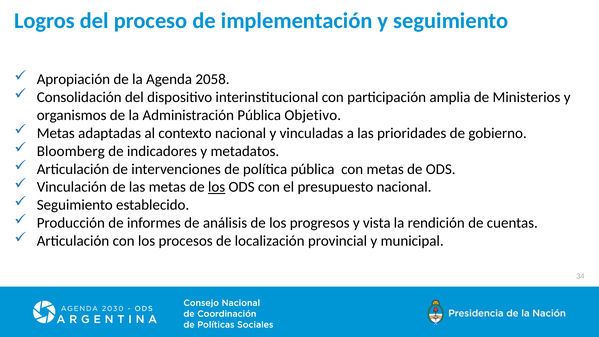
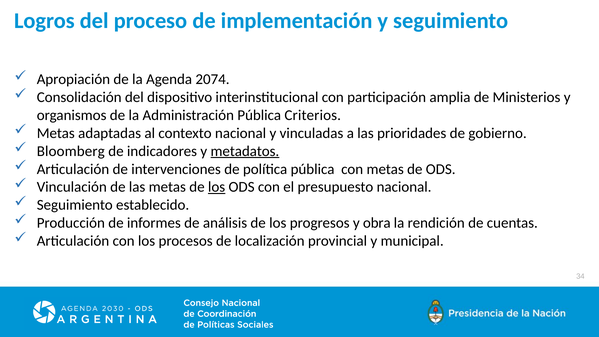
2058: 2058 -> 2074 (213, 79)
Objetivo: Objetivo -> Criterios (313, 115)
metadatos underline: none -> present (245, 151)
vista: vista -> obra (377, 223)
